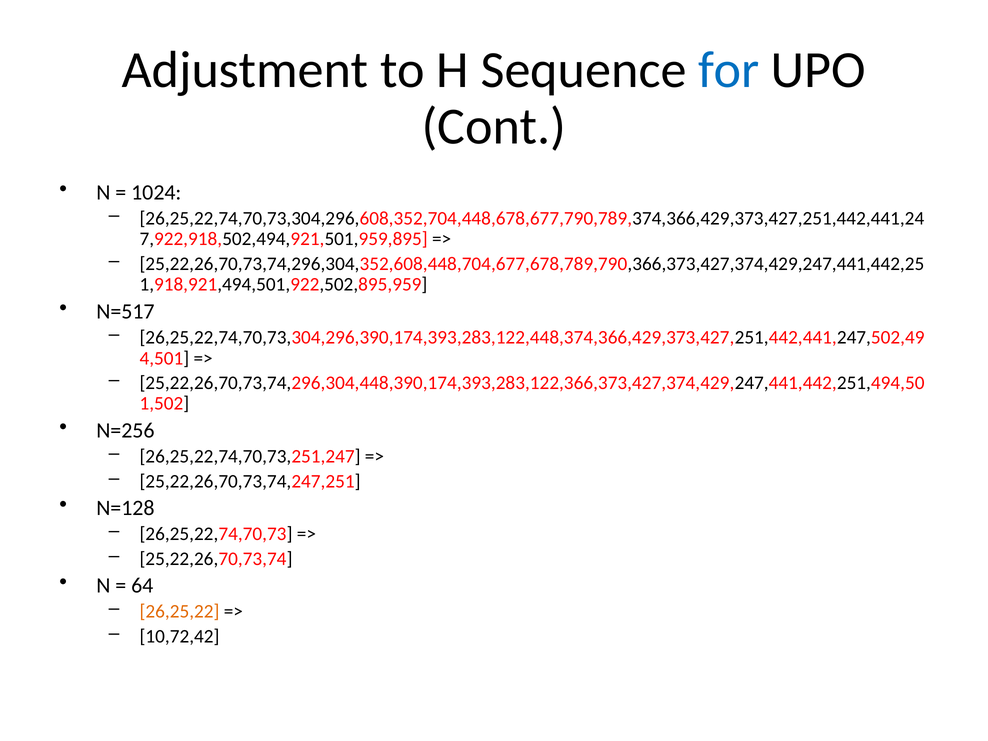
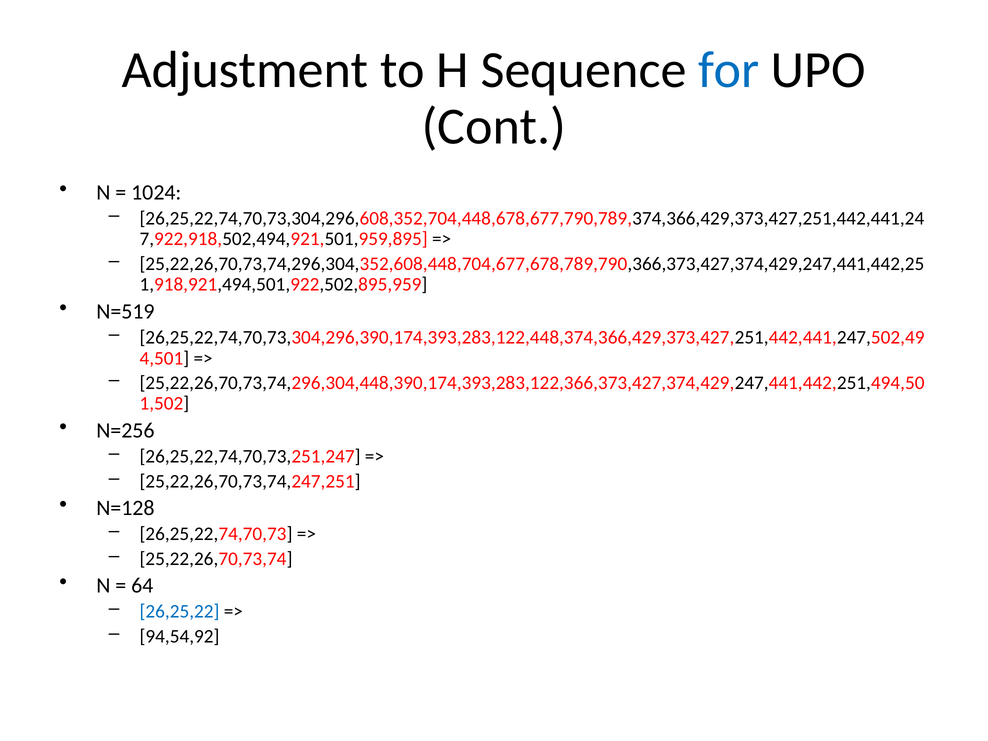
N=517: N=517 -> N=519 (125, 312)
26,25,22 colour: orange -> blue (180, 612)
10,72,42: 10,72,42 -> 94,54,92 (180, 636)
